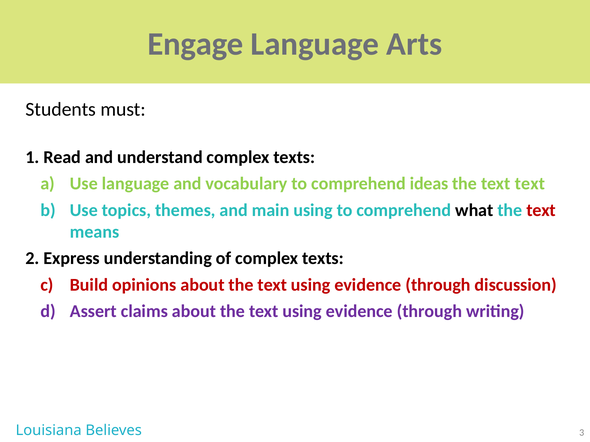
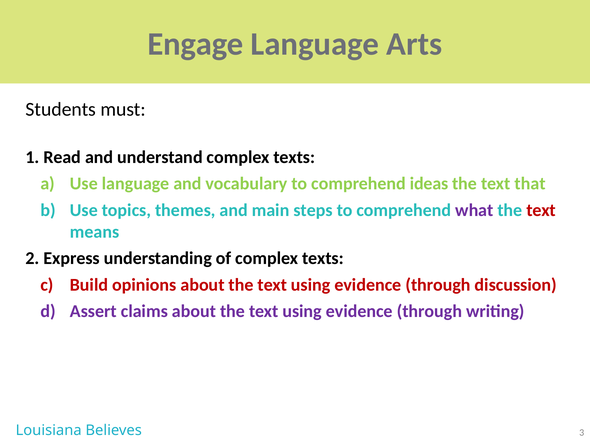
text text: text -> that (530, 184)
main using: using -> steps (313, 210)
what colour: black -> purple (474, 210)
